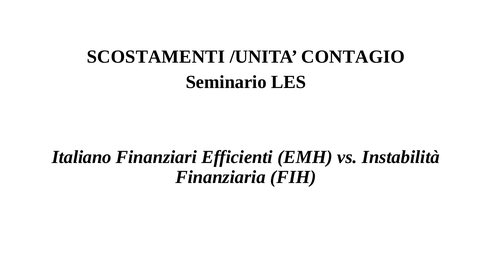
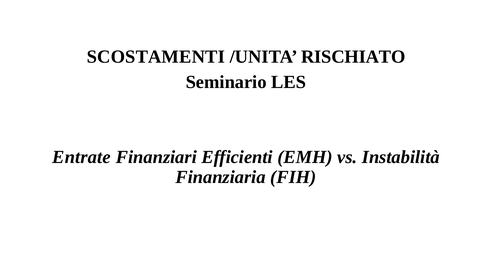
CONTAGIO: CONTAGIO -> RISCHIATO (353, 57)
Italiano: Italiano -> Entrate (82, 157)
